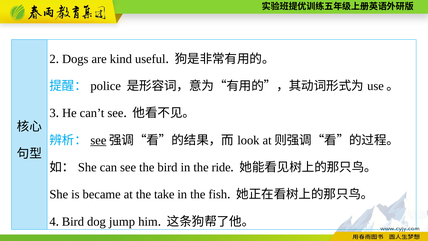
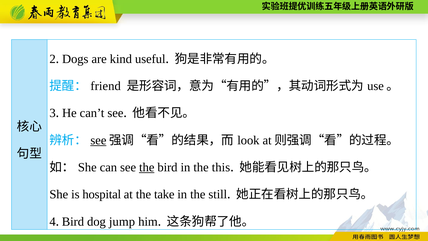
police: police -> friend (106, 86)
the underline: none -> present (147, 167)
ride: ride -> this (221, 167)
became: became -> hospital (102, 194)
fish: fish -> still (218, 194)
